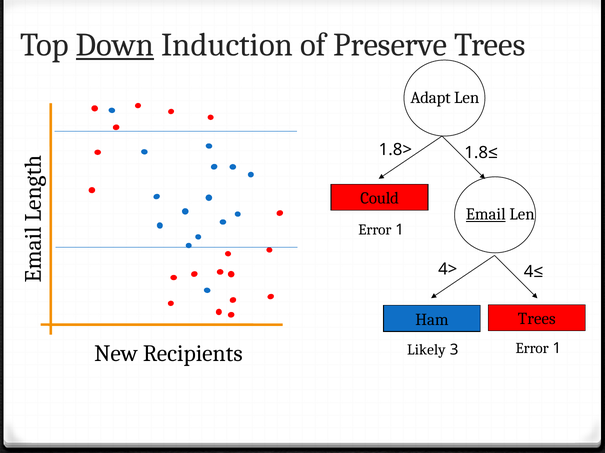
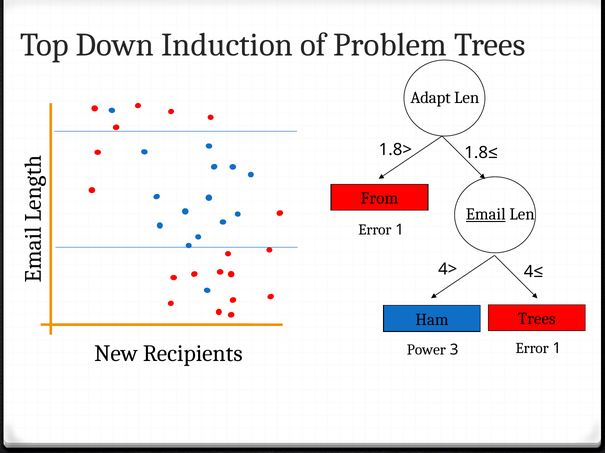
Down underline: present -> none (115, 45)
Preserve: Preserve -> Problem (390, 45)
Could: Could -> From (379, 199)
Likely: Likely -> Power (426, 350)
